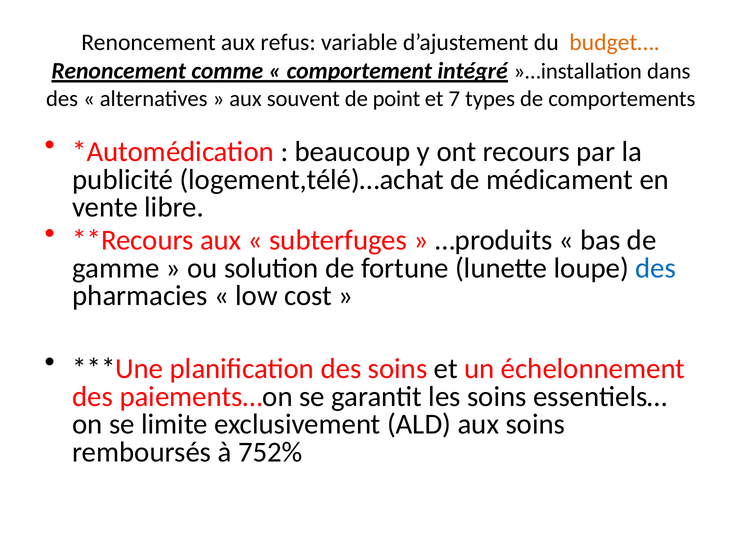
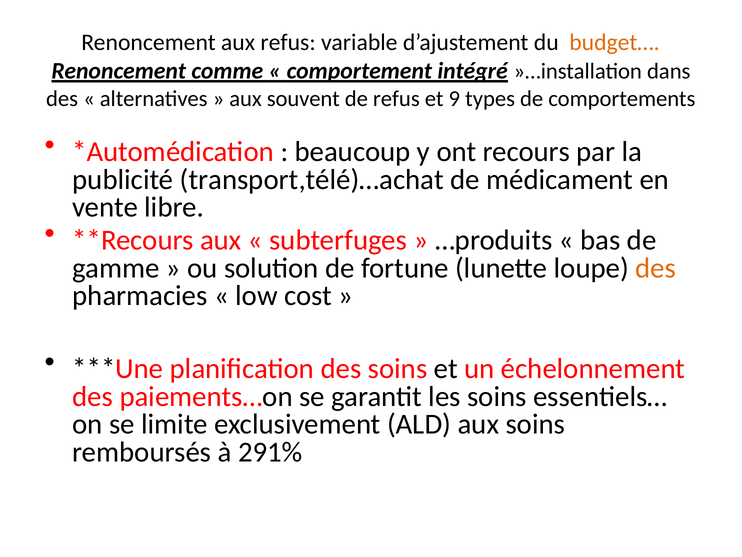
de point: point -> refus (396, 99)
7: 7 -> 9 (454, 99)
logement,télé)…achat: logement,télé)…achat -> transport,télé)…achat (312, 179)
des colour: blue -> orange (656, 268)
752%: 752% -> 291% (270, 452)
